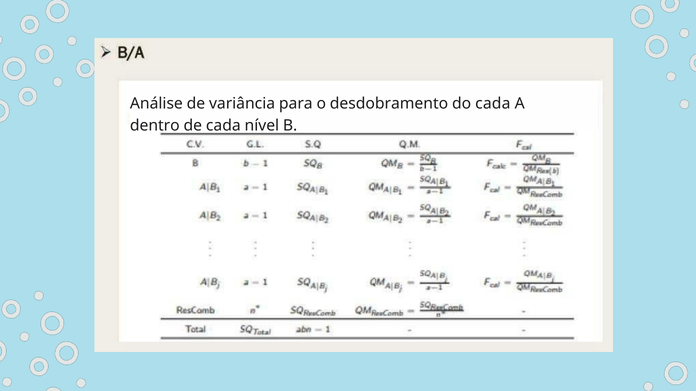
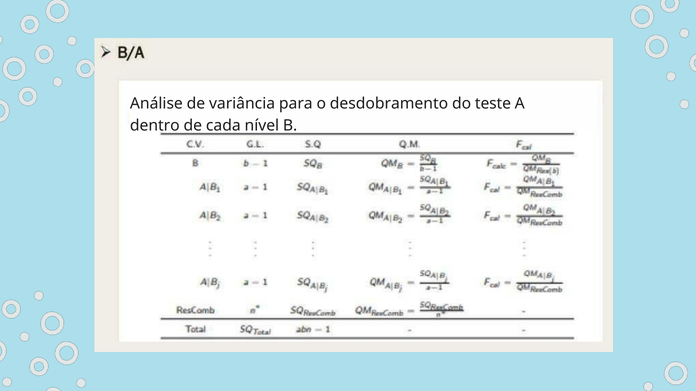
do cada: cada -> teste (493, 104)
